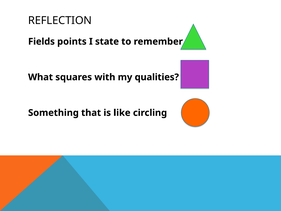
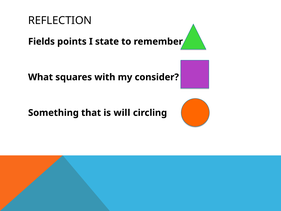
qualities: qualities -> consider (157, 77)
like: like -> will (122, 113)
